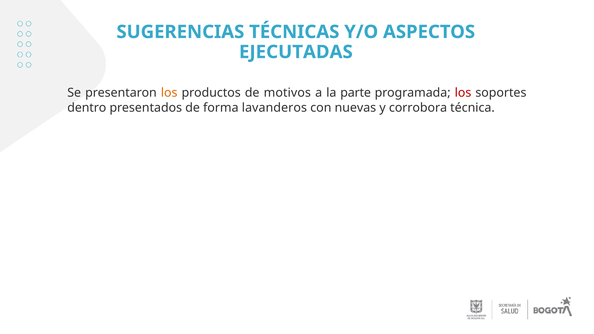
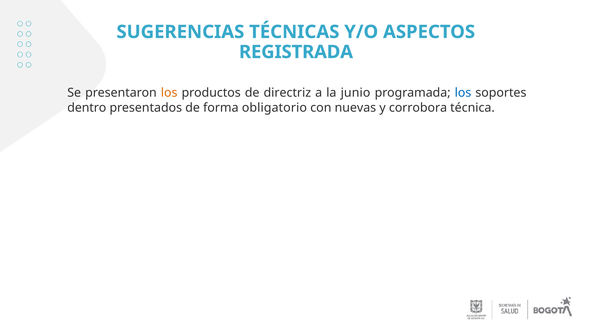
EJECUTADAS: EJECUTADAS -> REGISTRADA (296, 52)
motivos: motivos -> directriz (287, 93)
parte: parte -> junio (356, 93)
los colour: red -> blue (463, 93)
lavanderos: lavanderos -> obligatorio (274, 108)
